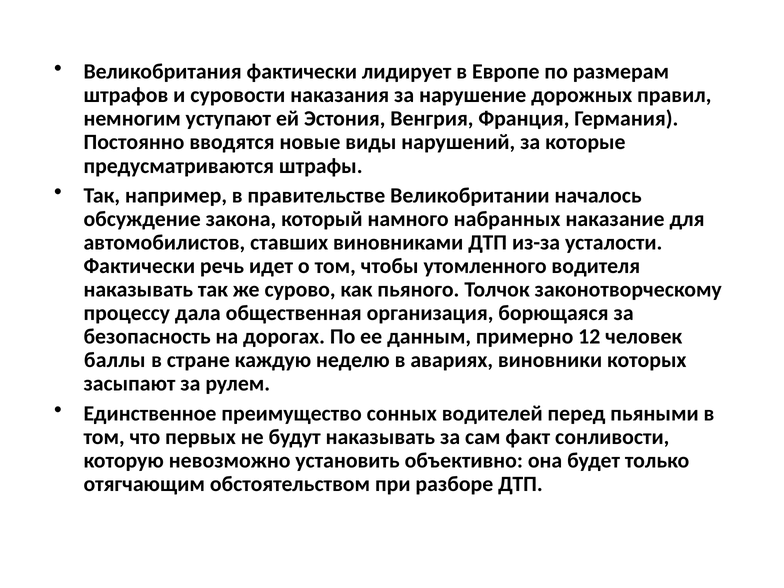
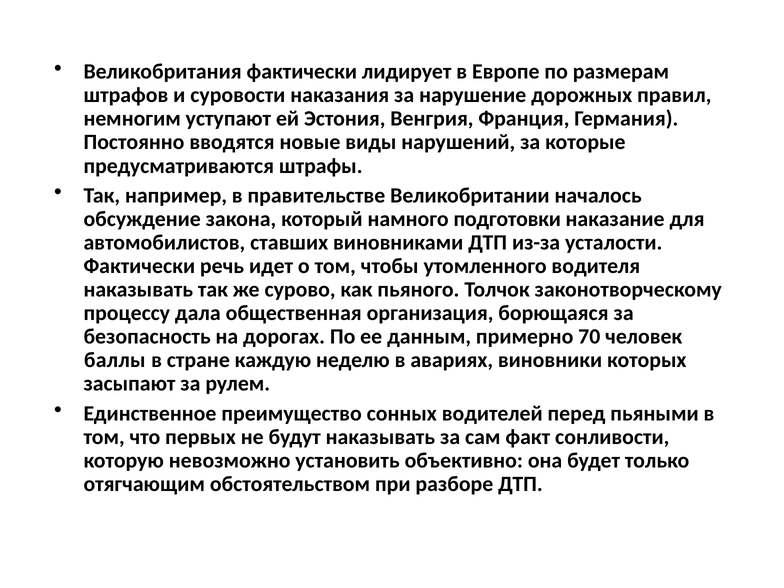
набранных: набранных -> подготовки (507, 219)
12: 12 -> 70 (589, 337)
